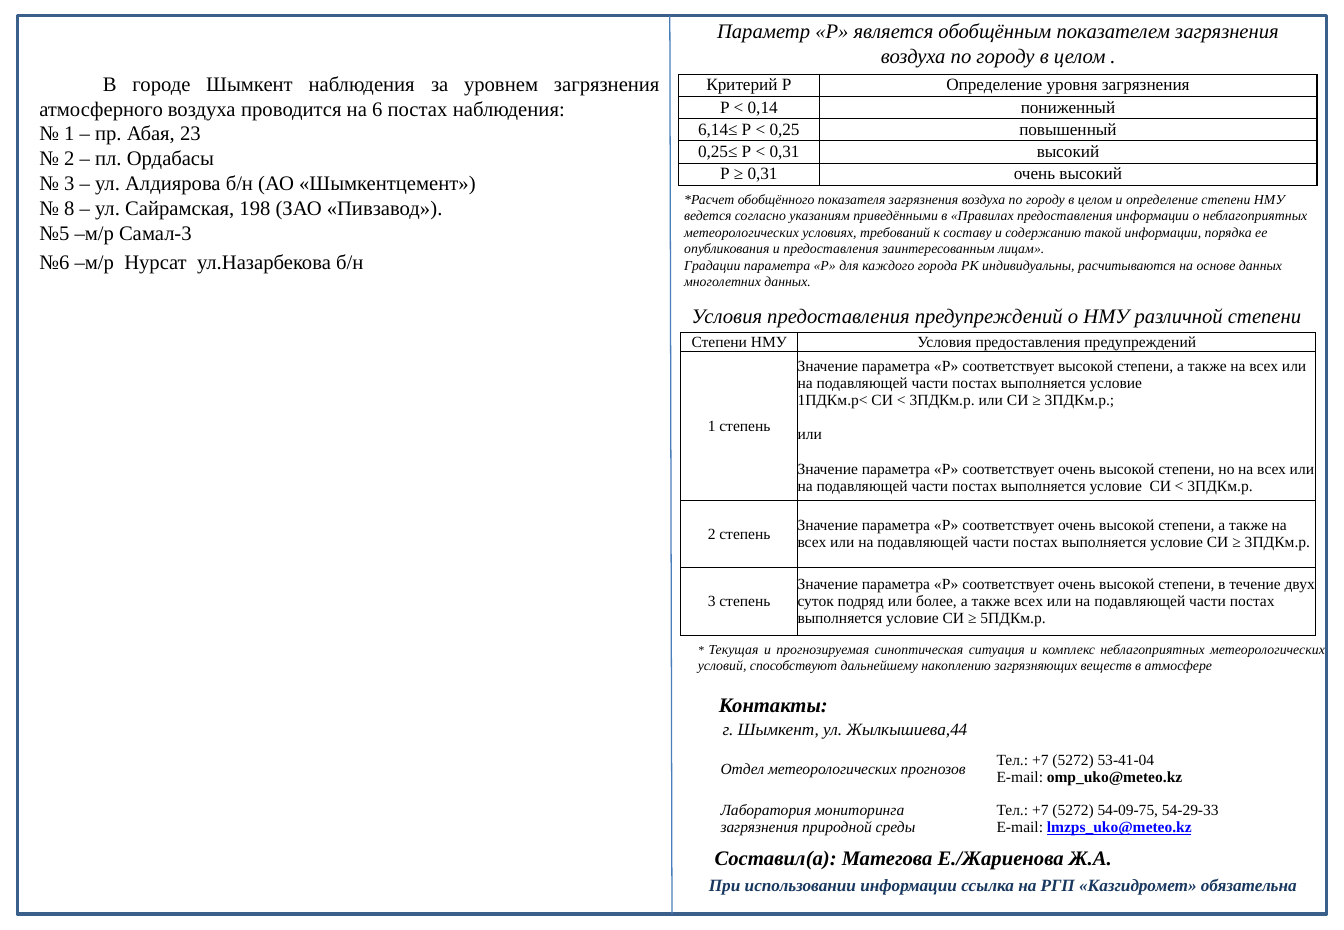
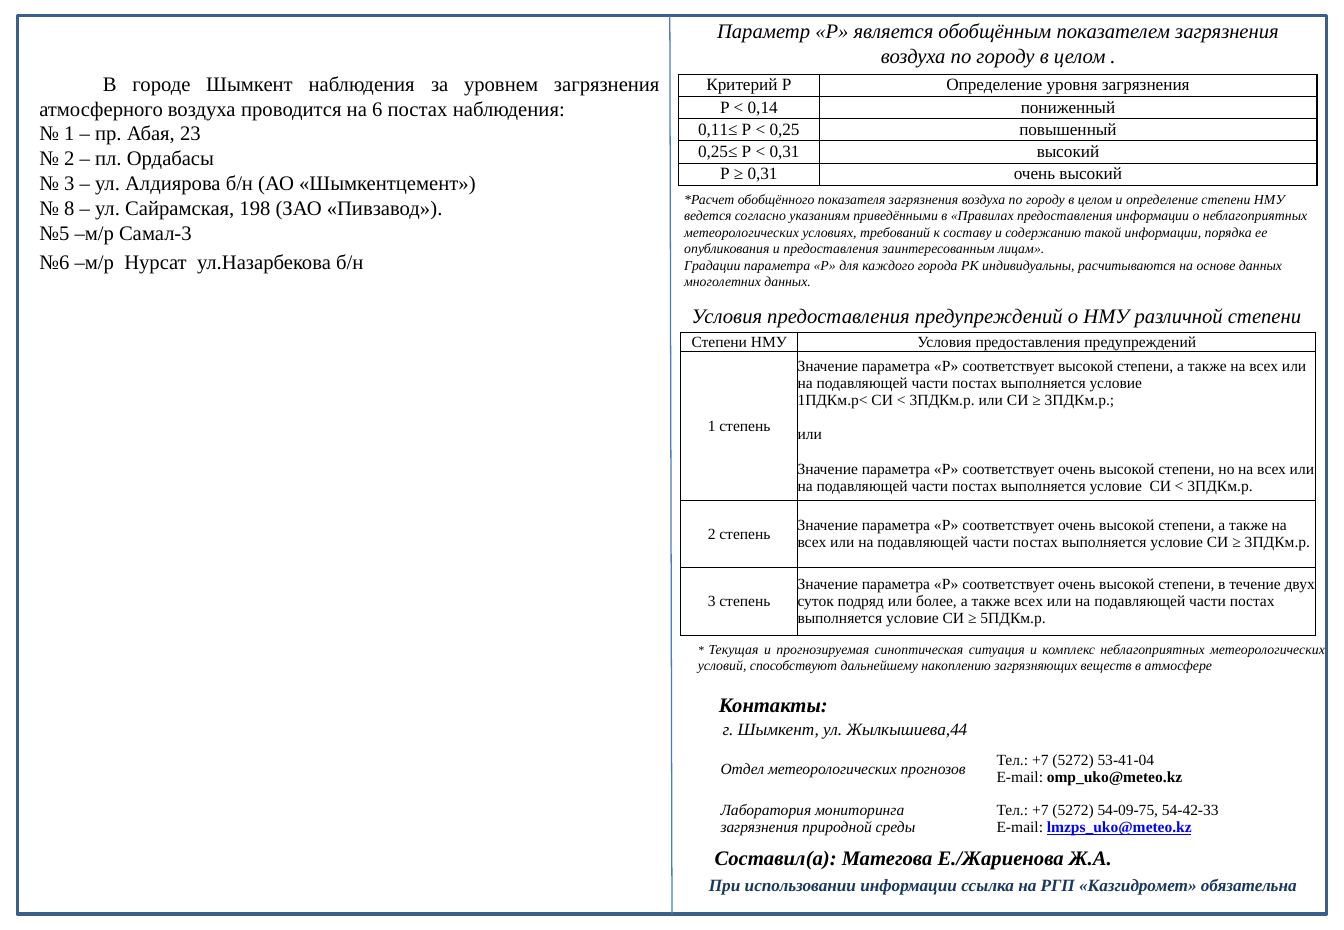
6,14≤: 6,14≤ -> 0,11≤ (718, 130)
54-29-33: 54-29-33 -> 54-42-33 (1190, 811)
